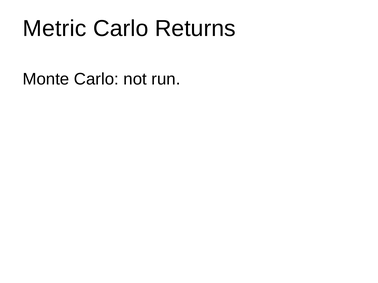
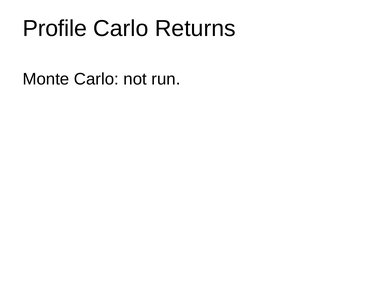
Metric: Metric -> Profile (55, 29)
